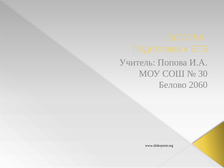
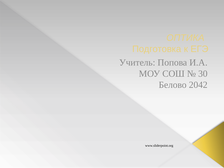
2060: 2060 -> 2042 (198, 85)
